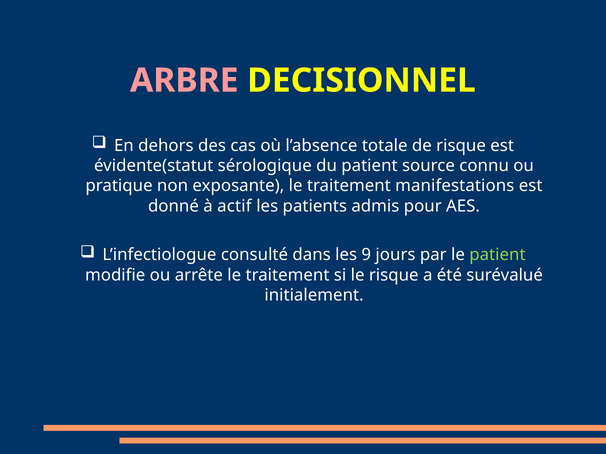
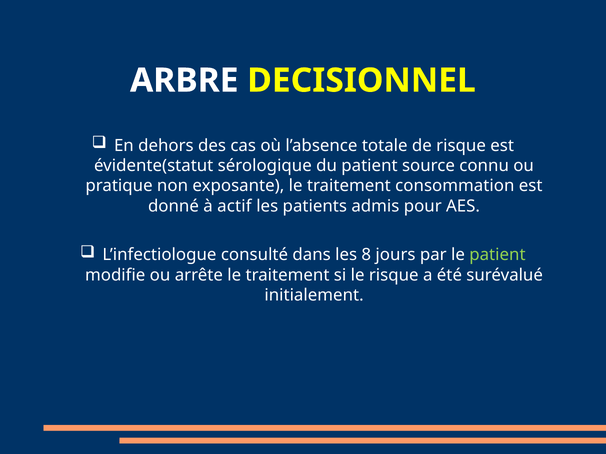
ARBRE colour: pink -> white (184, 81)
manifestations: manifestations -> consommation (455, 186)
9: 9 -> 8 (366, 255)
